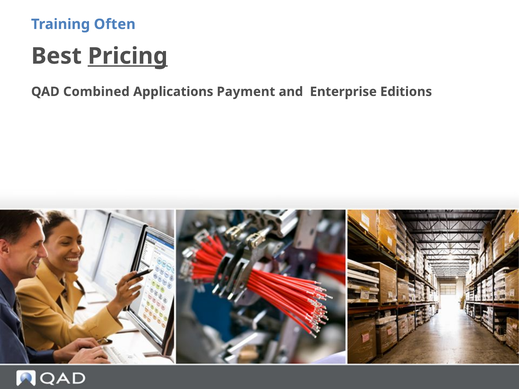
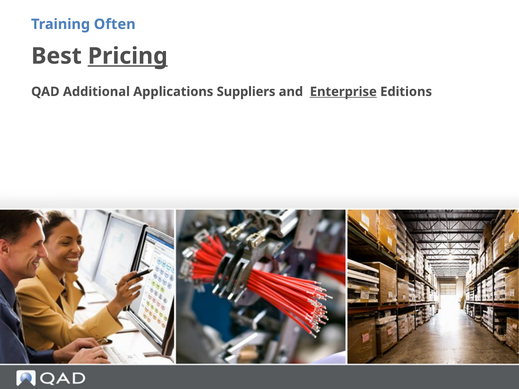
Combined: Combined -> Additional (96, 92)
Payment: Payment -> Suppliers (246, 92)
Enterprise underline: none -> present (343, 92)
